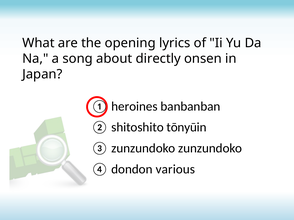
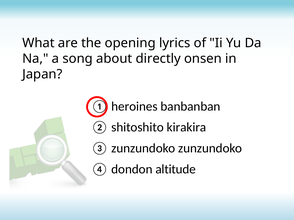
tōnyūin: tōnyūin -> kirakira (186, 128)
various: various -> altitude (176, 170)
